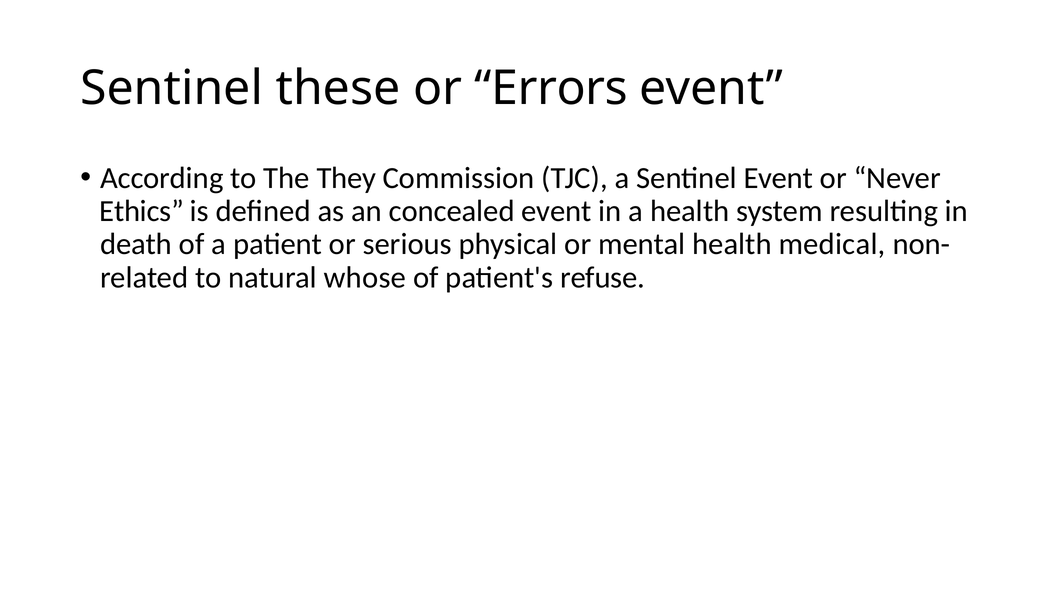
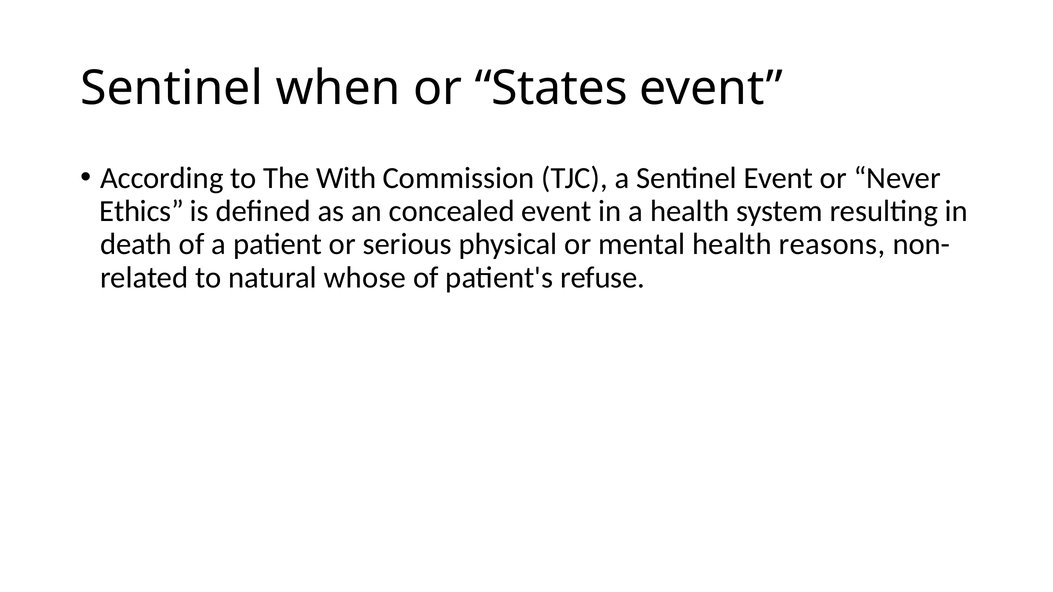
these: these -> when (338, 88)
Errors: Errors -> States (551, 88)
They: They -> With (346, 178)
medical: medical -> reasons (832, 244)
